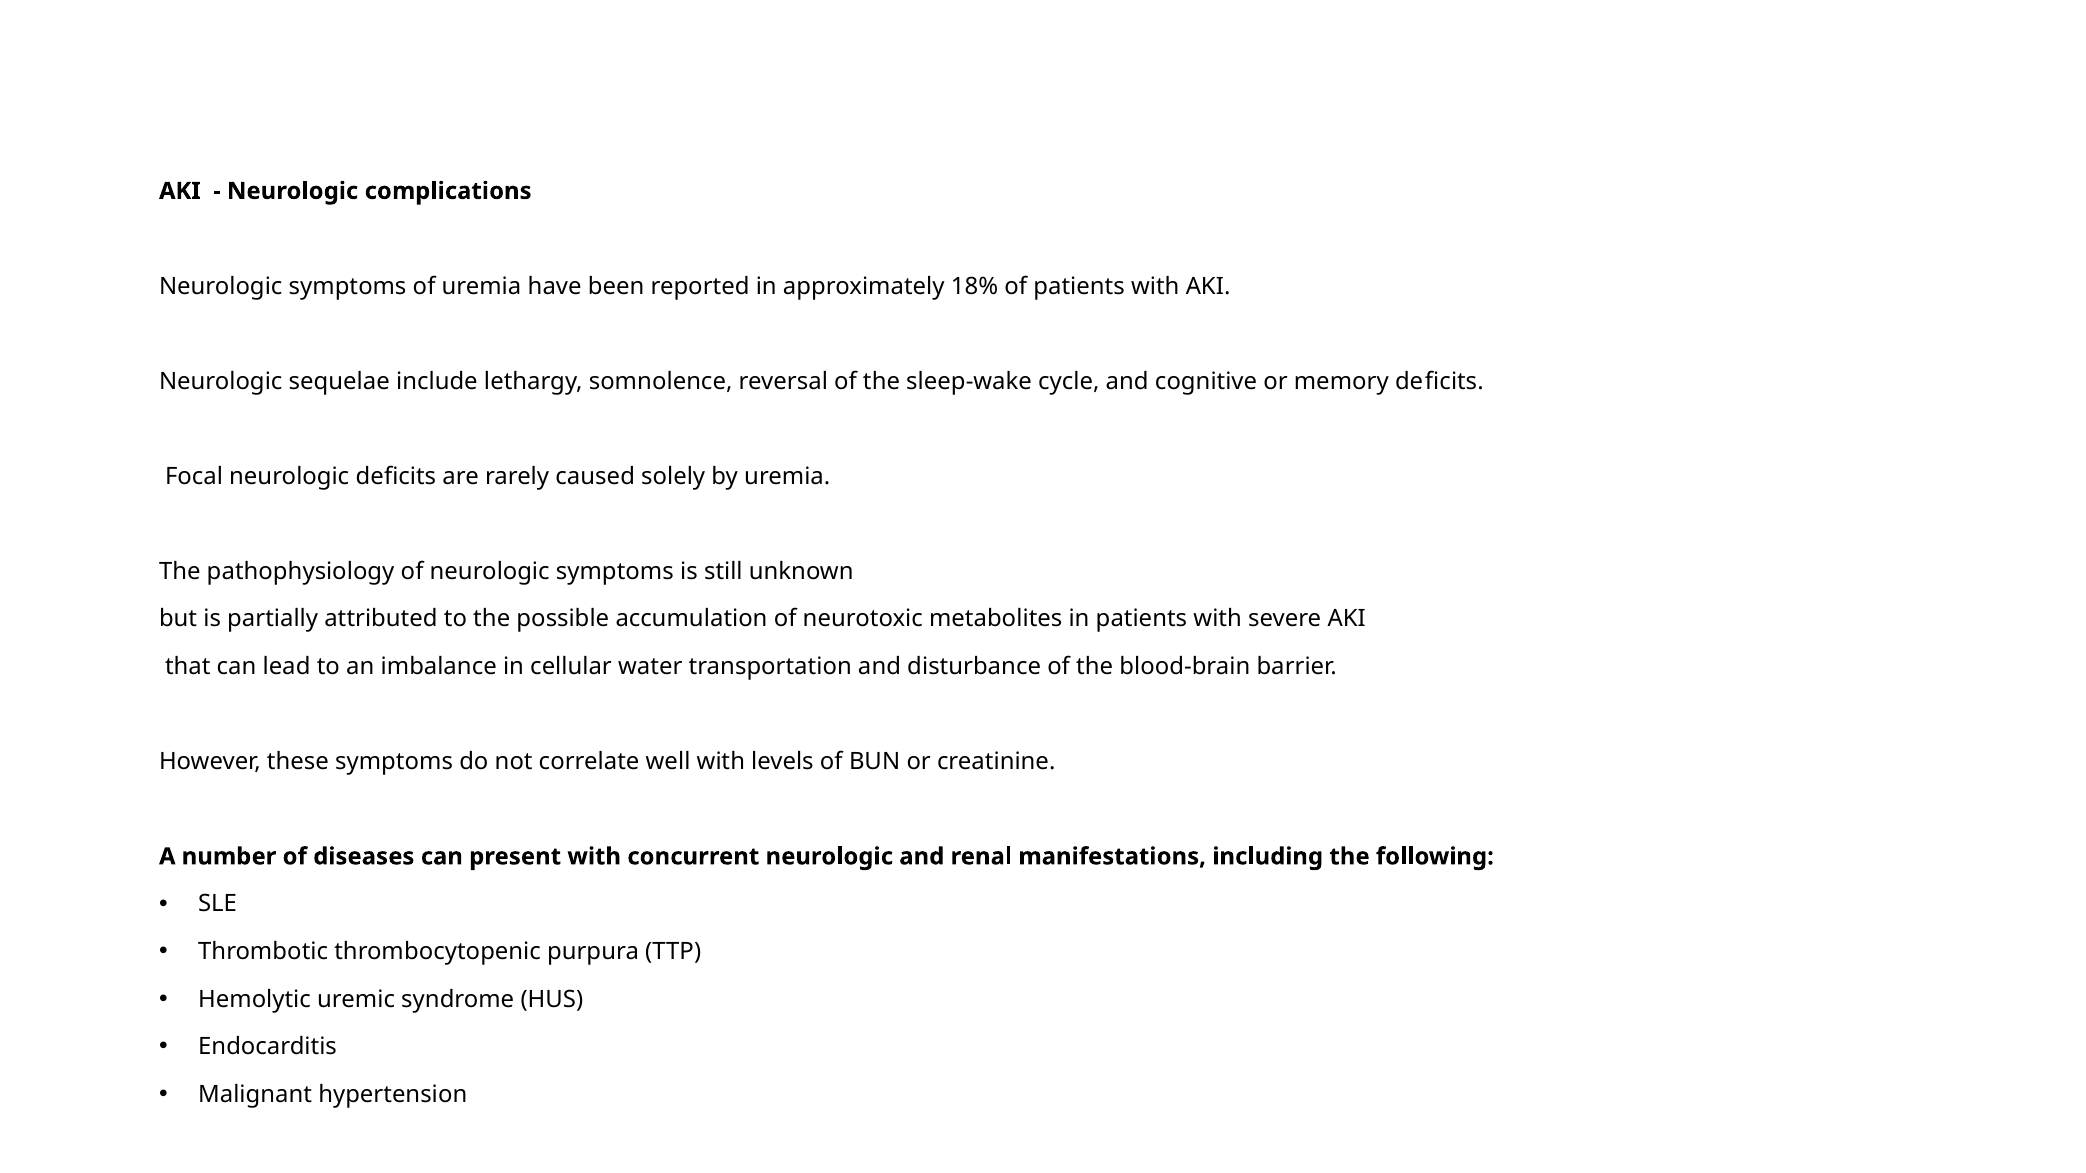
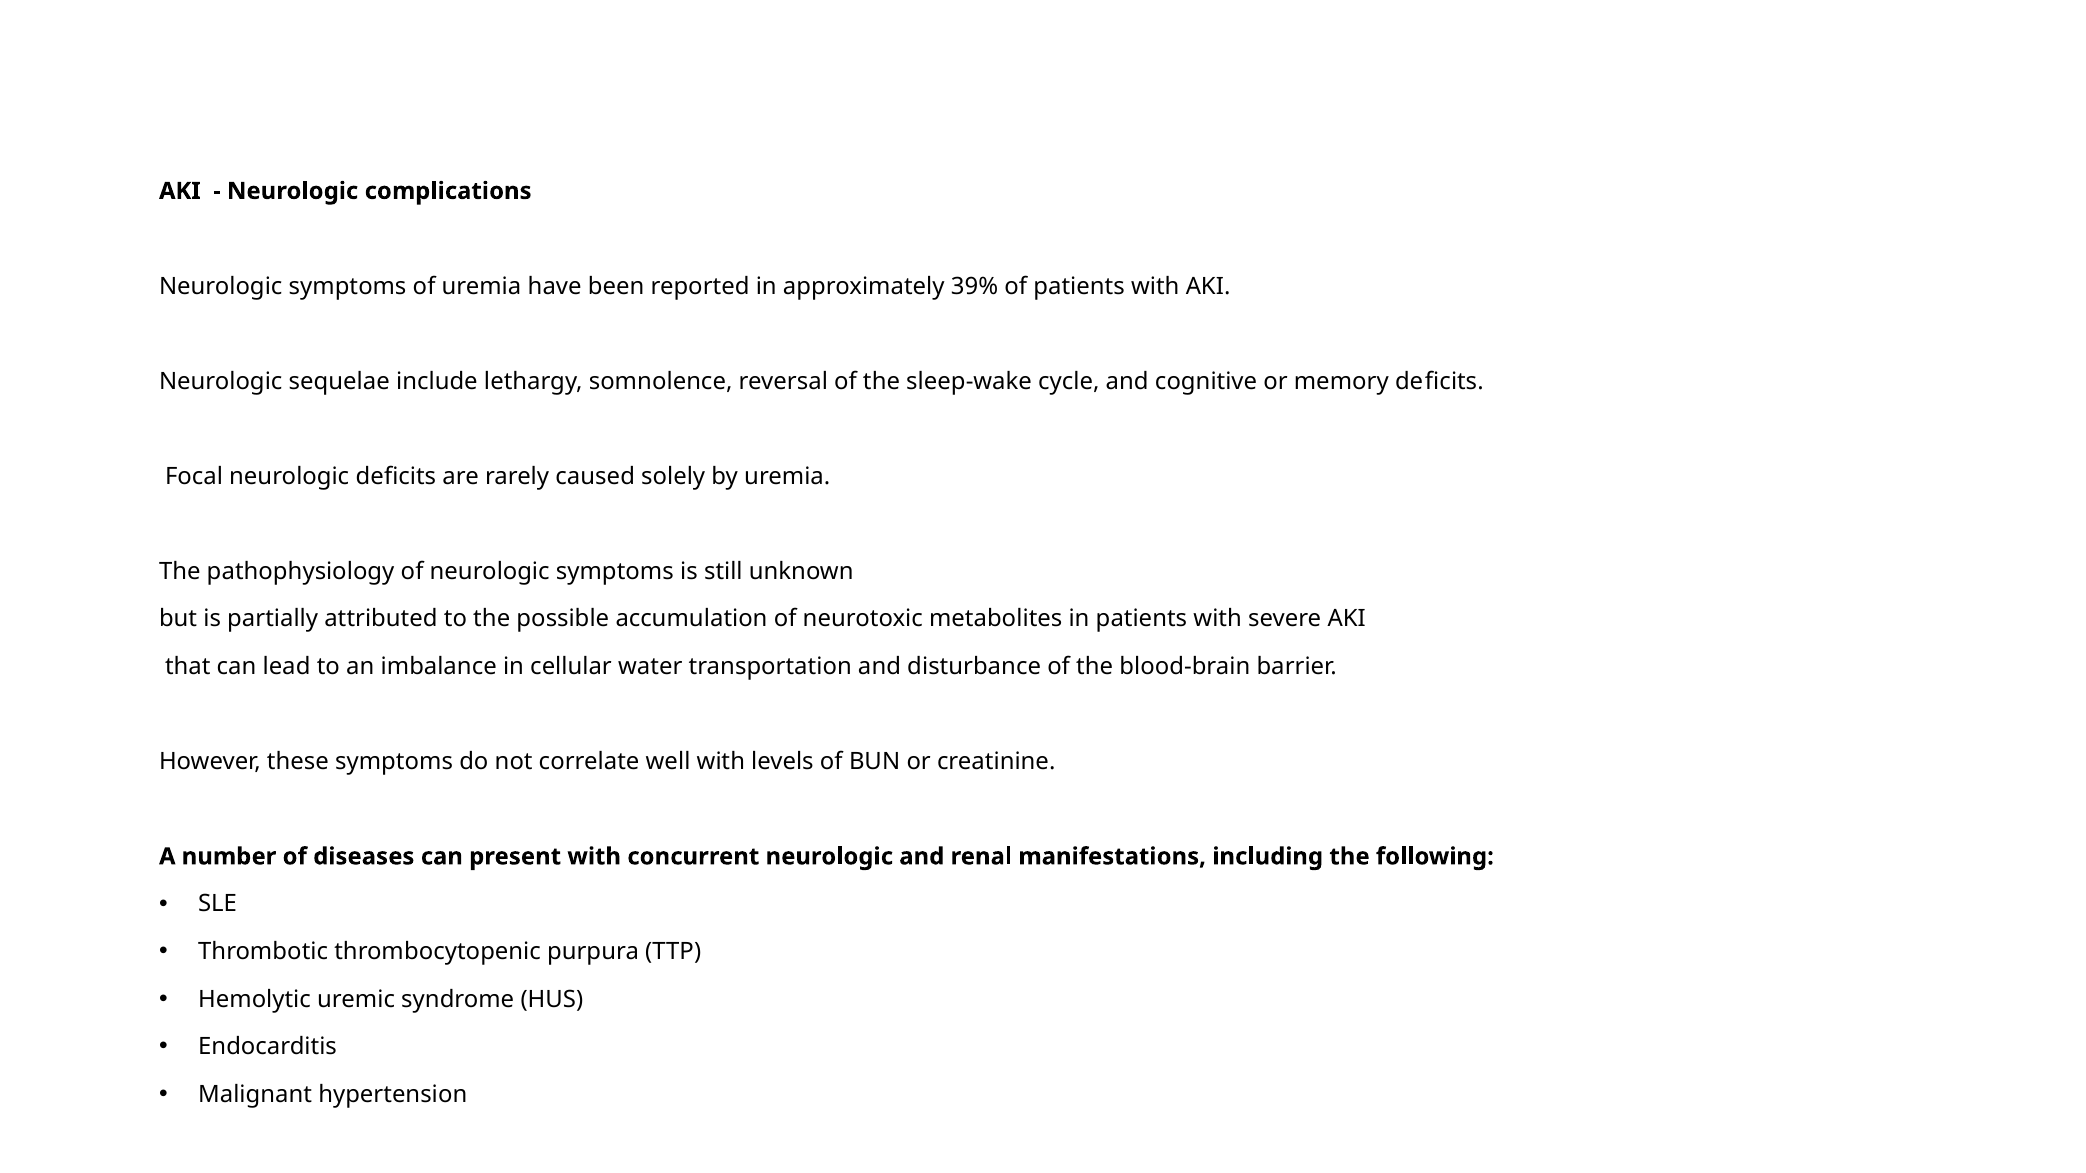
18%: 18% -> 39% (975, 286)
